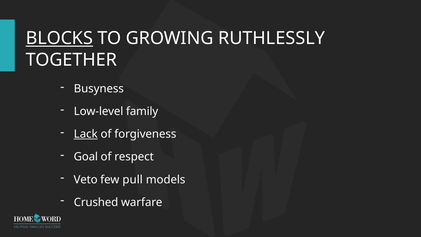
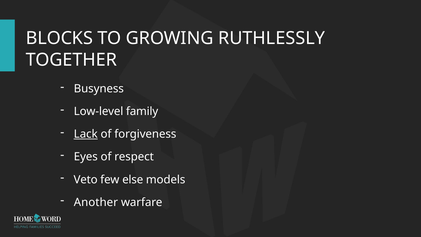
BLOCKS underline: present -> none (59, 38)
Goal: Goal -> Eyes (86, 157)
pull: pull -> else (133, 179)
Crushed: Crushed -> Another (96, 202)
